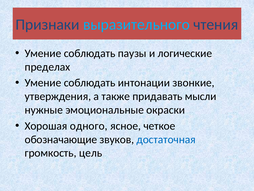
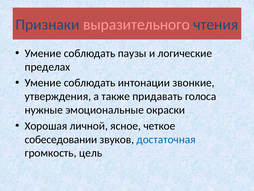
выразительного colour: light blue -> pink (136, 25)
мысли: мысли -> голоса (201, 96)
одного: одного -> личной (89, 126)
обозначающие: обозначающие -> собеседовании (61, 139)
